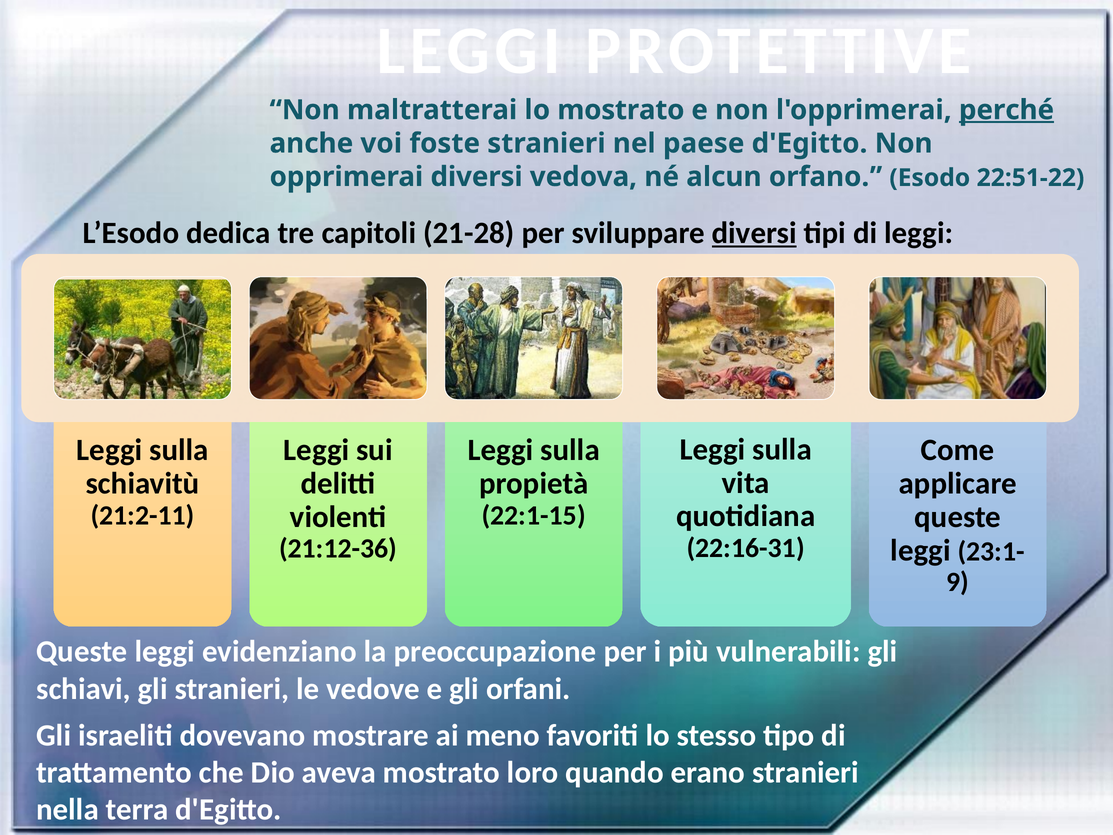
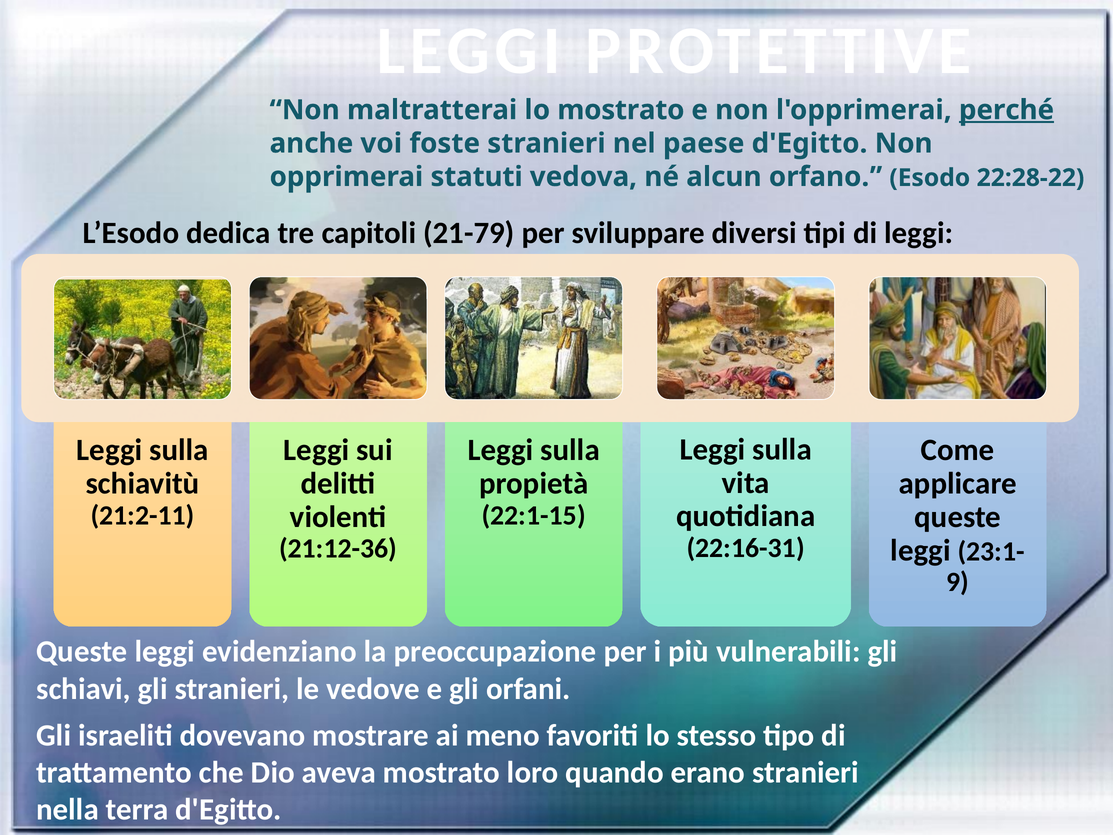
opprimerai diversi: diversi -> statuti (477, 177)
22:51-22: 22:51-22 -> 22:28-22 (1030, 178)
21-28: 21-28 -> 21-79 (469, 233)
diversi underline: present -> none (754, 233)
